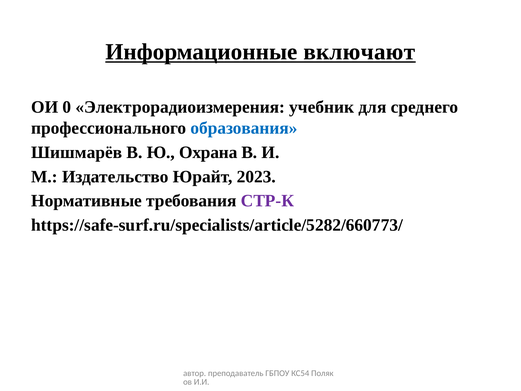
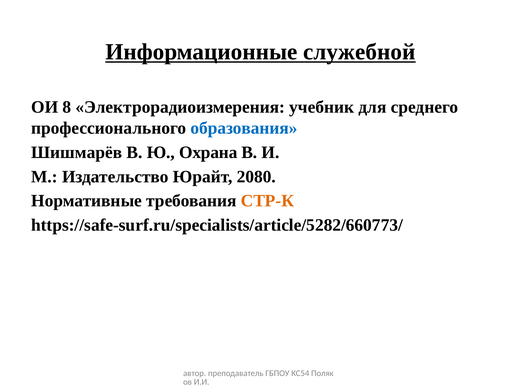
включают: включают -> служебной (359, 52)
0: 0 -> 8 (67, 107)
2023: 2023 -> 2080 (256, 176)
СТР-К colour: purple -> orange (267, 201)
